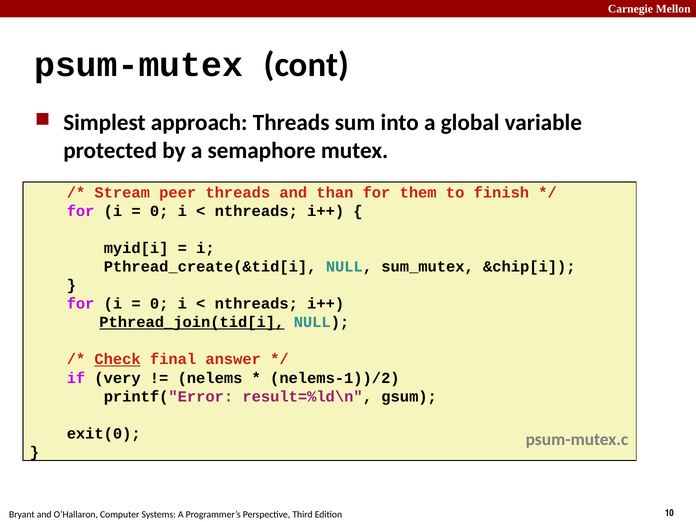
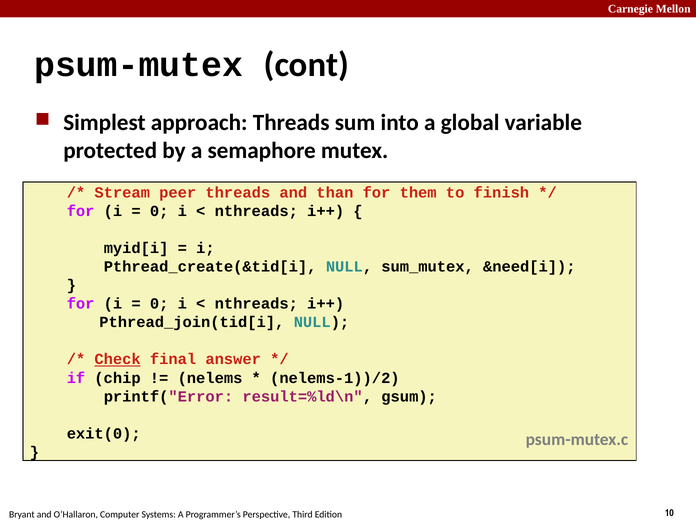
&chip[i: &chip[i -> &need[i (529, 267)
Pthread_join(tid[i underline: present -> none (192, 322)
very: very -> chip (118, 378)
